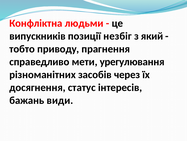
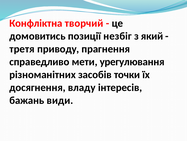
людьми: людьми -> творчий (84, 23)
випускників: випускників -> домовитись (37, 36)
тобто: тобто -> третя (22, 49)
через: через -> точки (127, 74)
статус: статус -> владу (82, 87)
